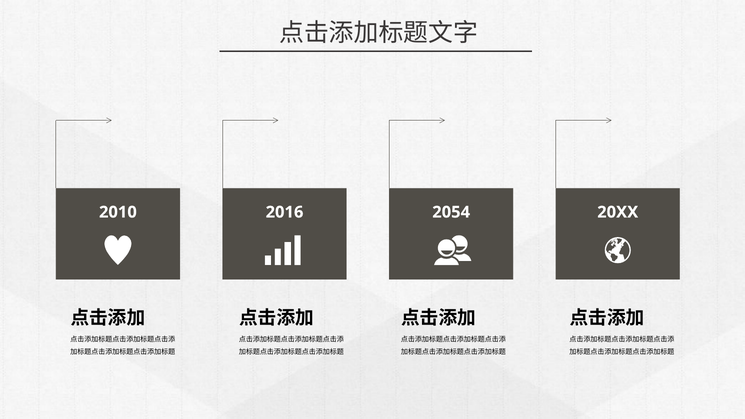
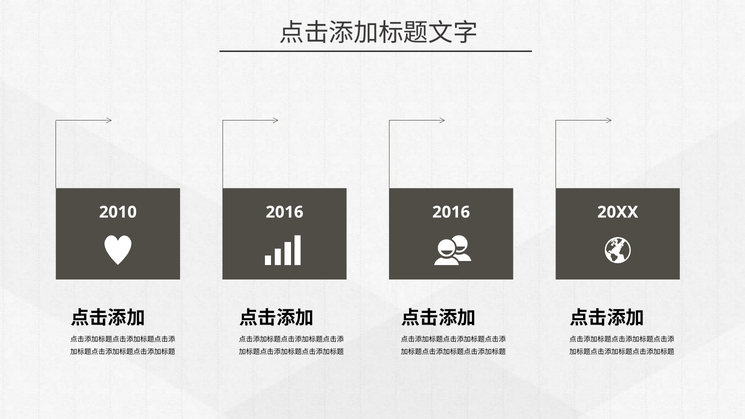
2054: 2054 -> 2016 (451, 212)
